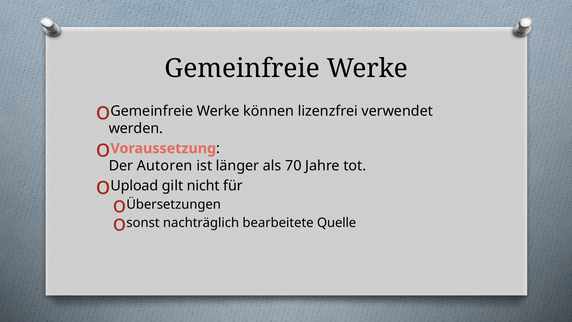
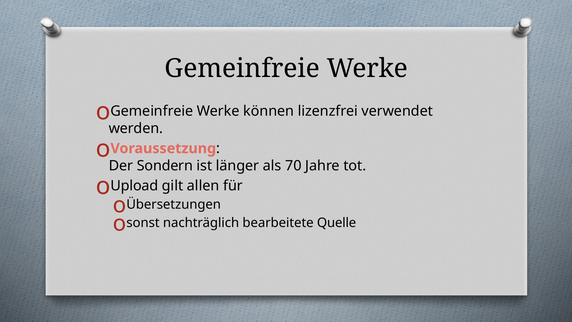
Autoren: Autoren -> Sondern (165, 165)
nicht: nicht -> allen (203, 186)
